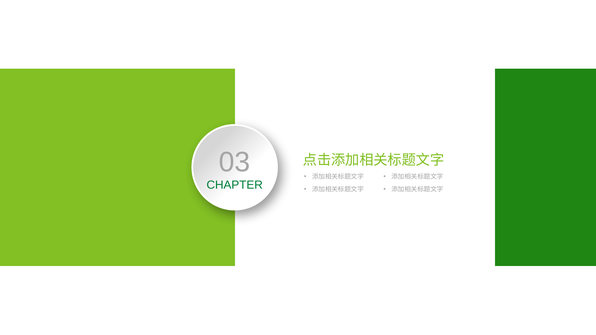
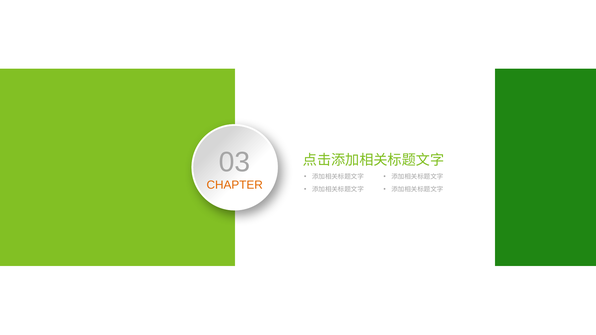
CHAPTER colour: green -> orange (235, 185)
